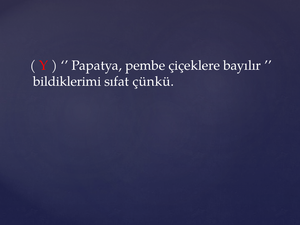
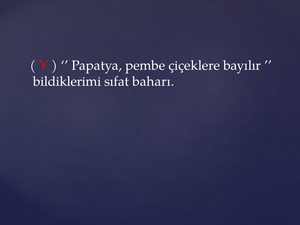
çünkü: çünkü -> baharı (153, 81)
